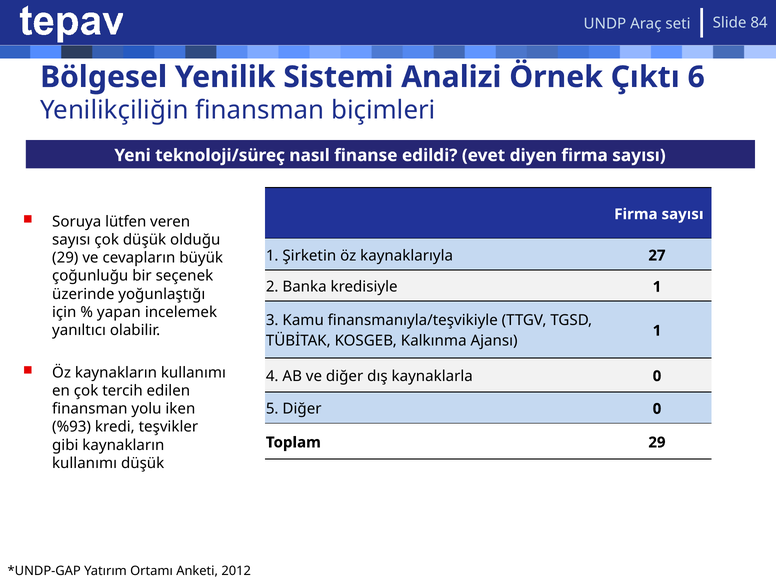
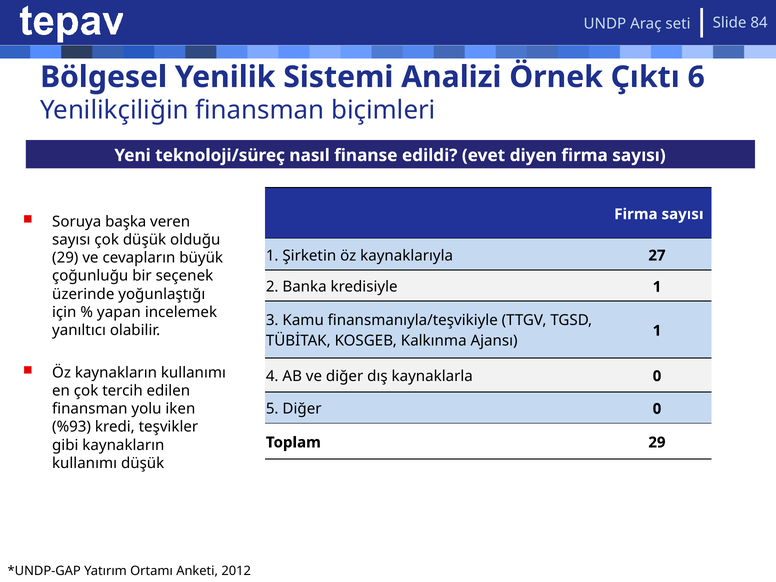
lütfen: lütfen -> başka (126, 222)
